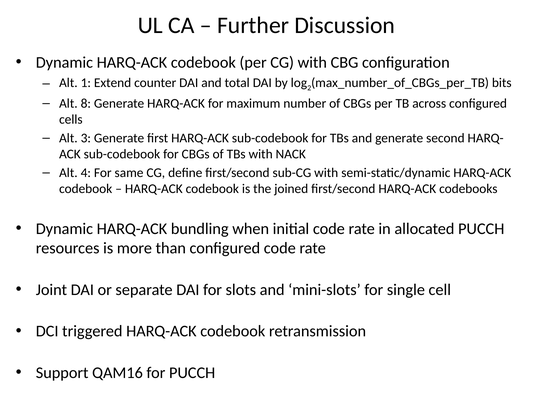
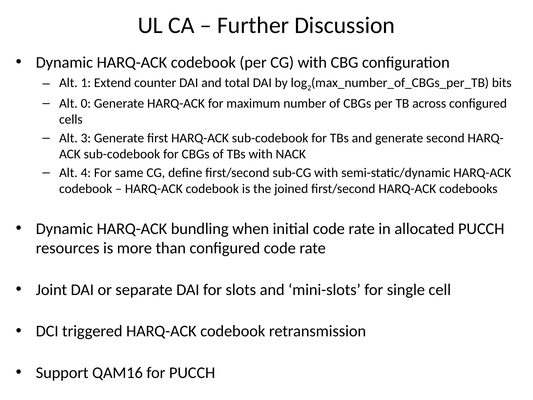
8: 8 -> 0 (86, 103)
